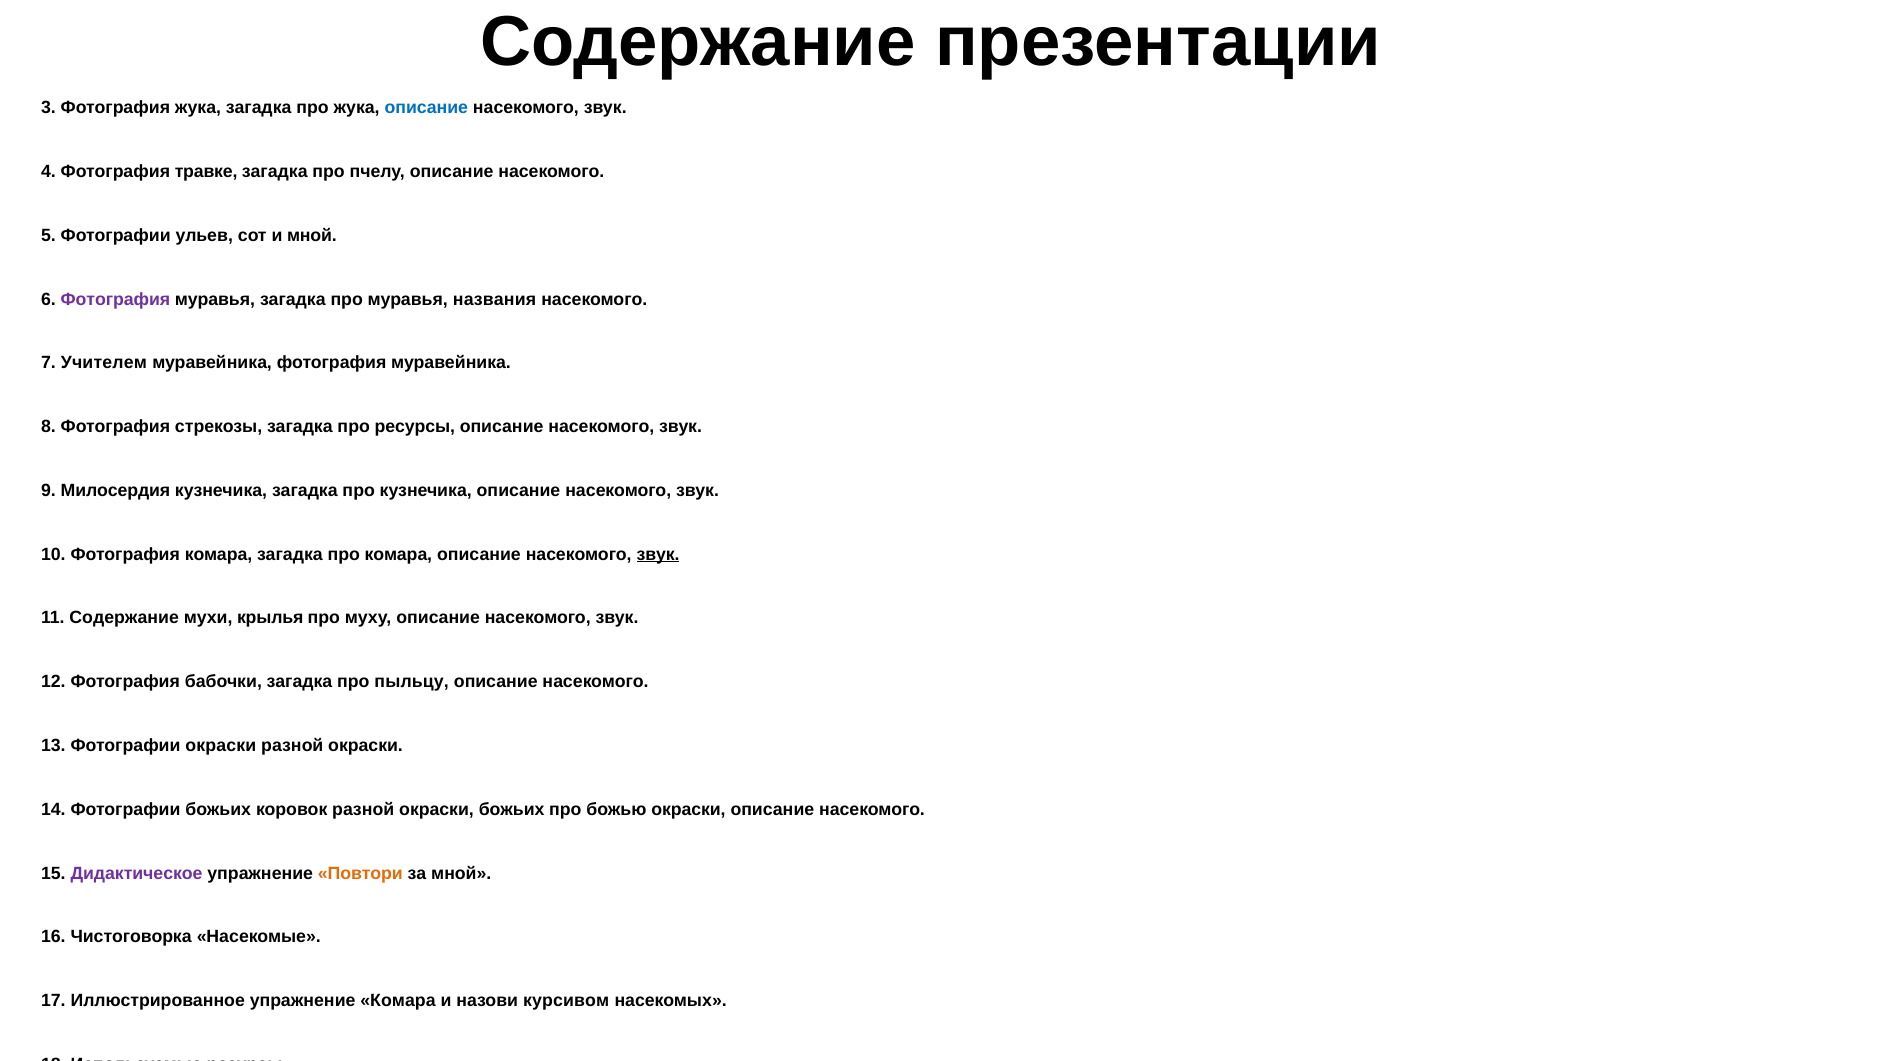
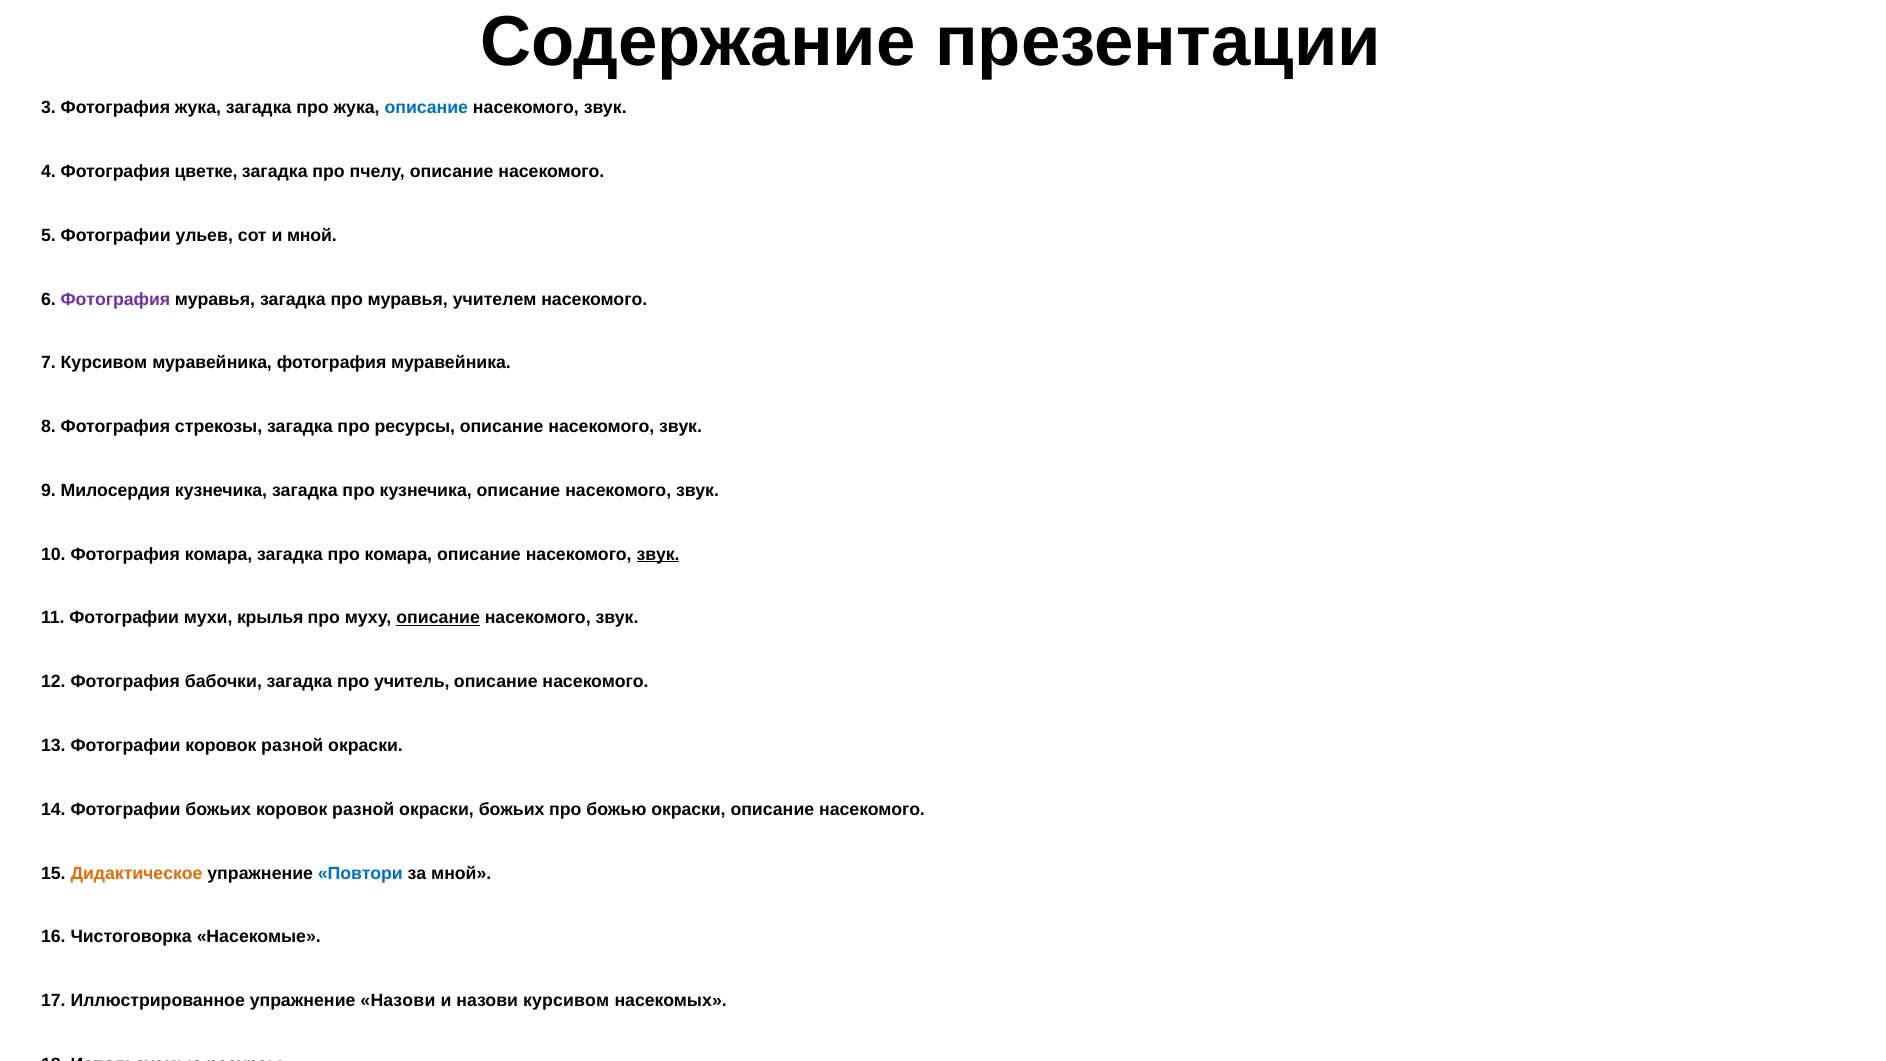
травке: травке -> цветке (206, 172)
названия: названия -> учителем (495, 299)
7 Учителем: Учителем -> Курсивом (104, 363)
11 Содержание: Содержание -> Фотографии (124, 618)
описание underline: none -> present (438, 618)
пыльцу: пыльцу -> учитель (412, 682)
Фотографии окраски: окраски -> коровок (221, 746)
Дидактическое colour: purple -> orange (137, 873)
Повтори colour: orange -> blue (360, 873)
упражнение Комара: Комара -> Назови (398, 1001)
